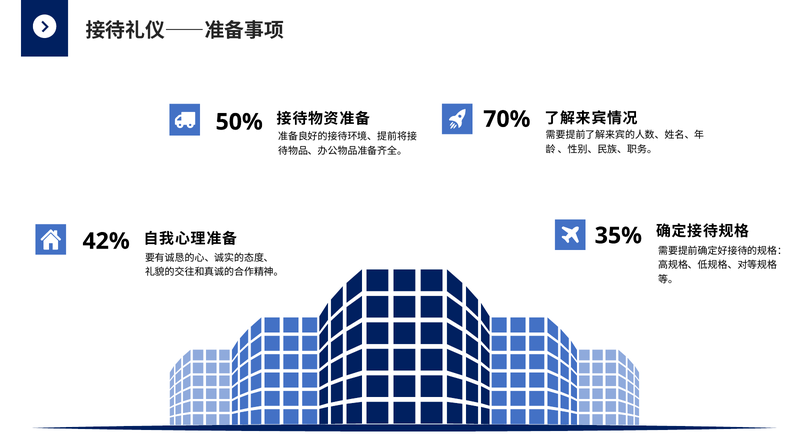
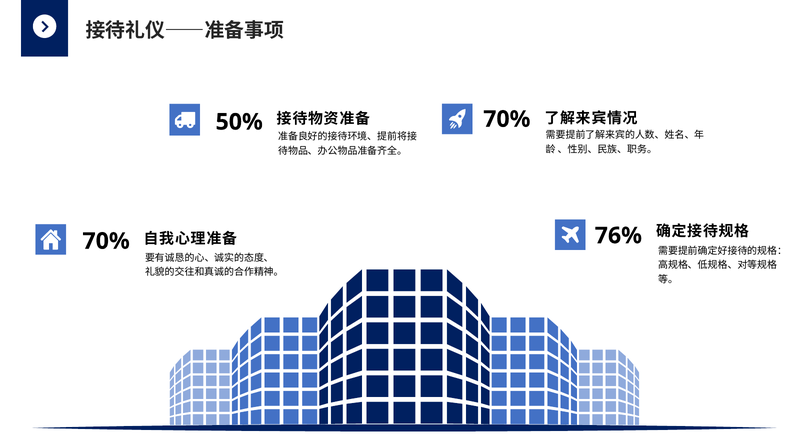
35%: 35% -> 76% (618, 236)
42%: 42% -> 70% (106, 241)
